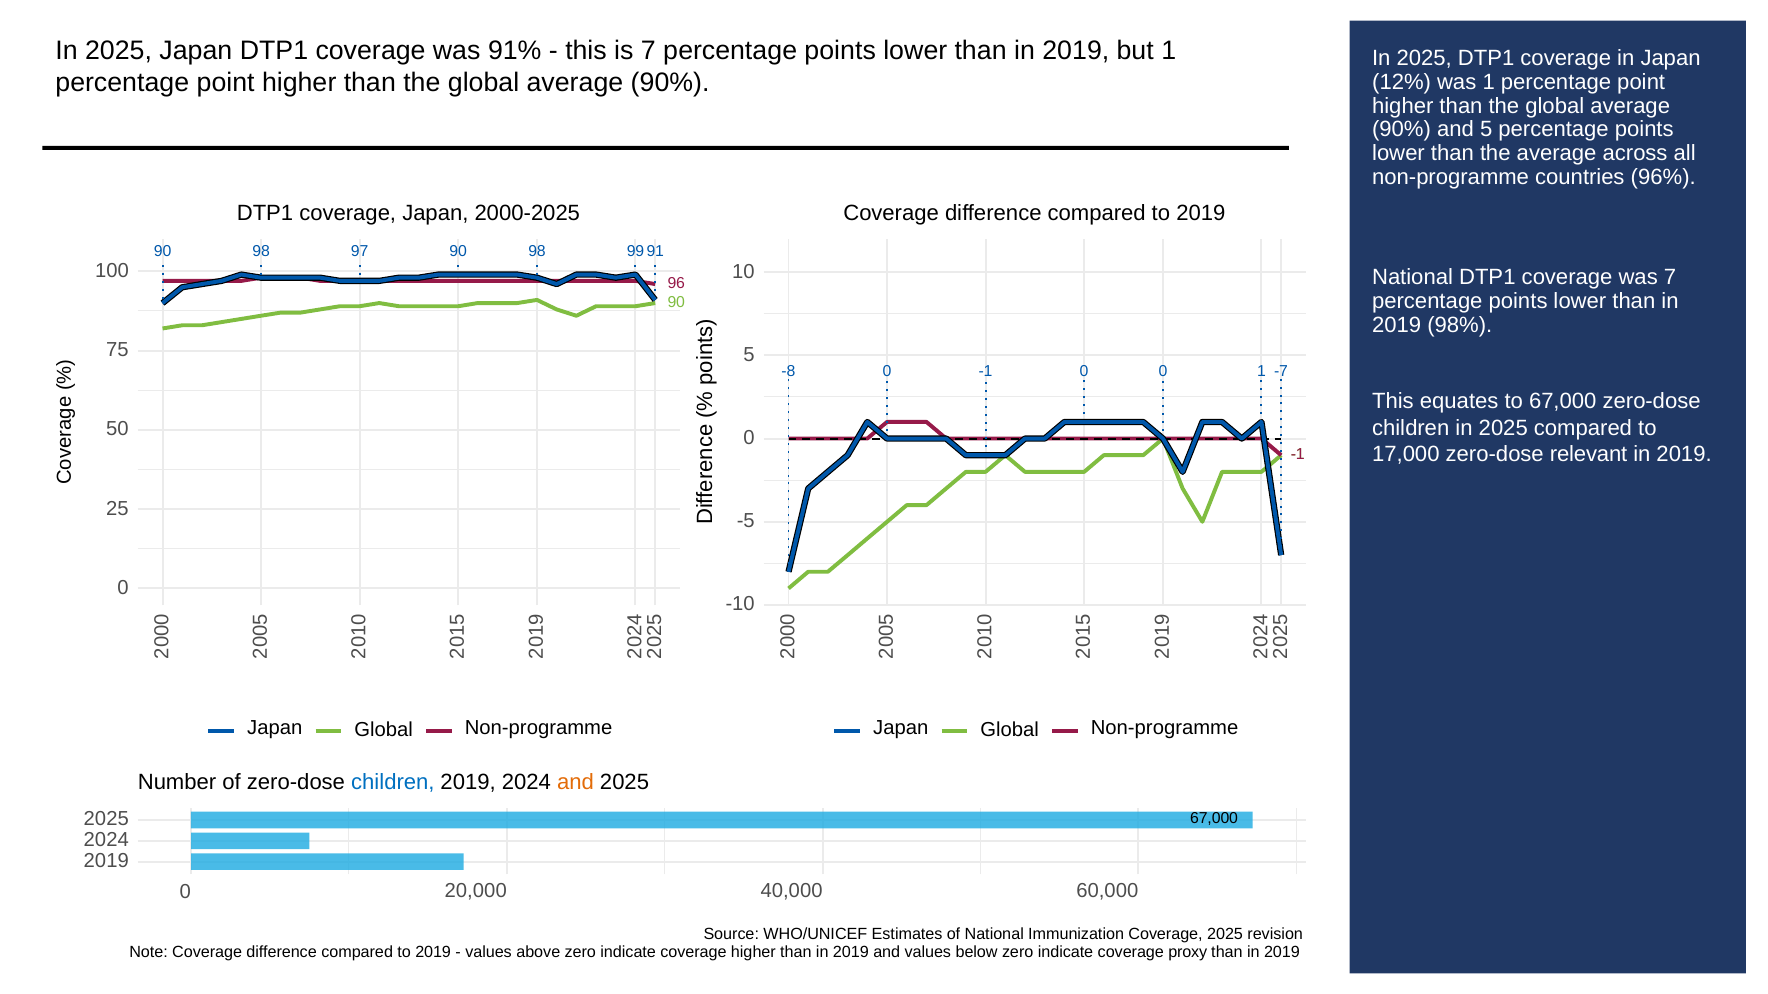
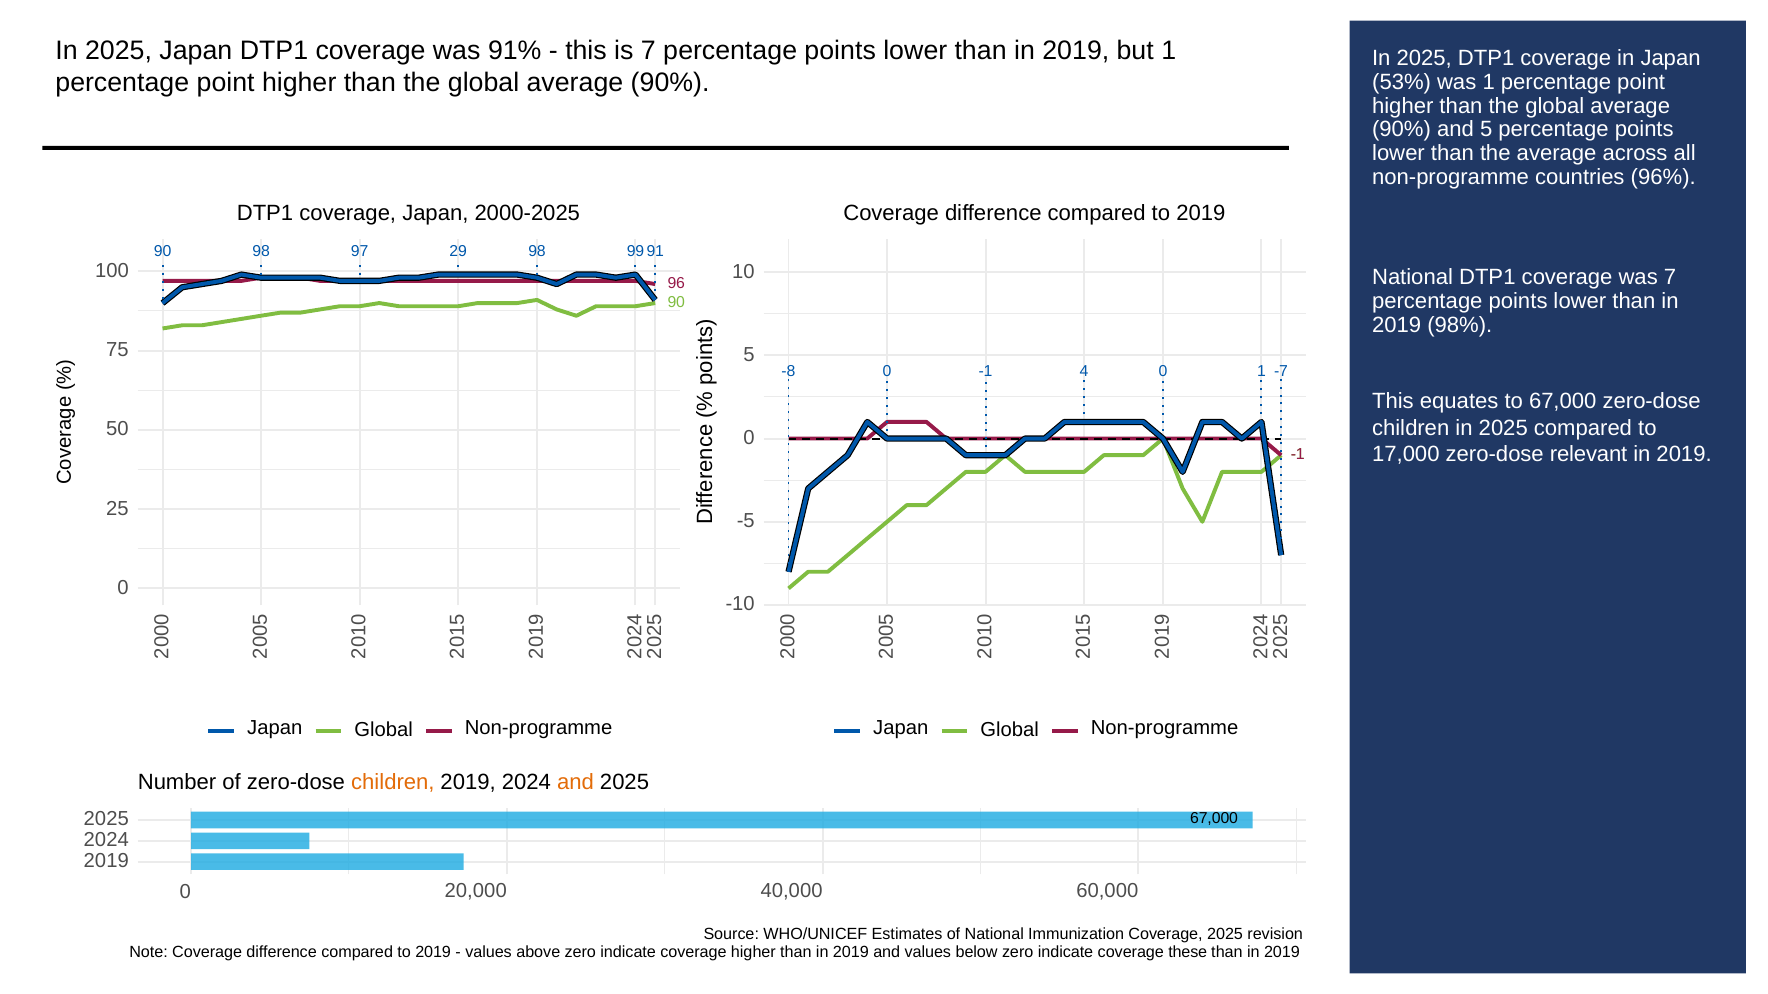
12%: 12% -> 53% (1402, 82)
97 90: 90 -> 29 (458, 252)
-1 0: 0 -> 4 (1084, 372)
children colour: blue -> orange (393, 783)
proxy: proxy -> these (1188, 952)
